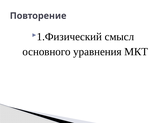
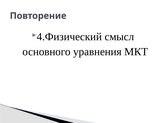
1.Физический: 1.Физический -> 4.Физический (69, 37)
